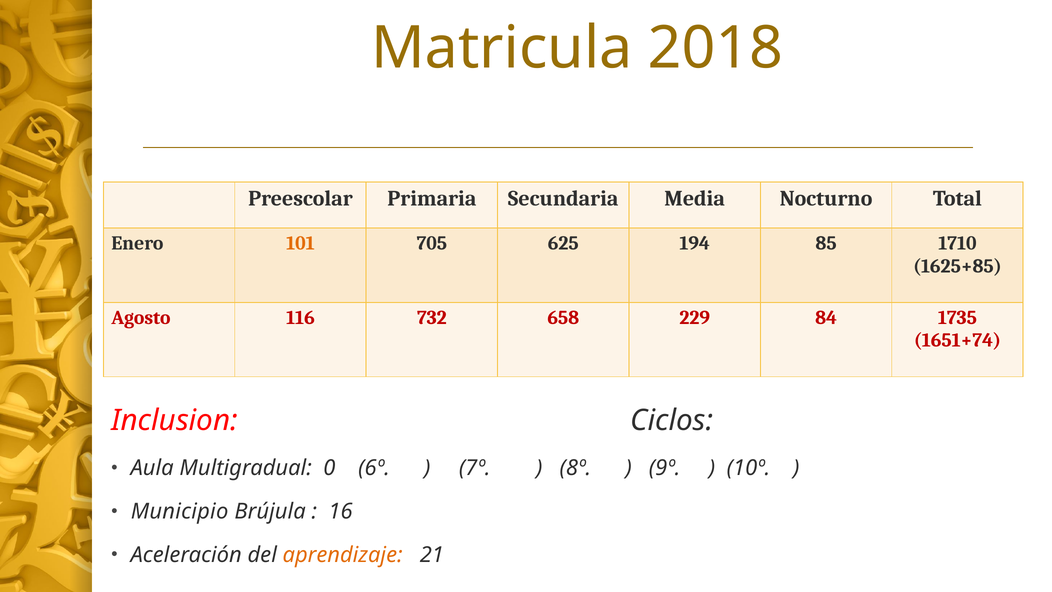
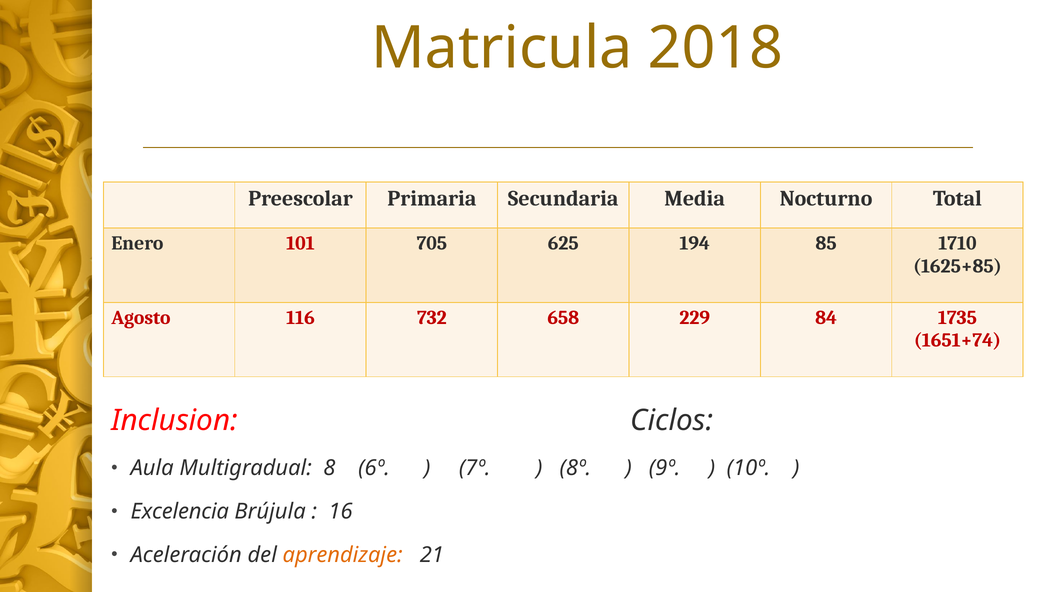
101 colour: orange -> red (300, 243)
0: 0 -> 8 (329, 468)
Municipio: Municipio -> Excelencia (180, 512)
